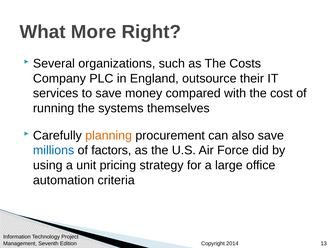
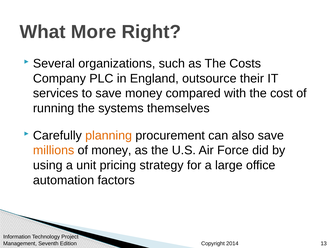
millions colour: blue -> orange (54, 150)
of factors: factors -> money (111, 150)
criteria: criteria -> factors (116, 180)
